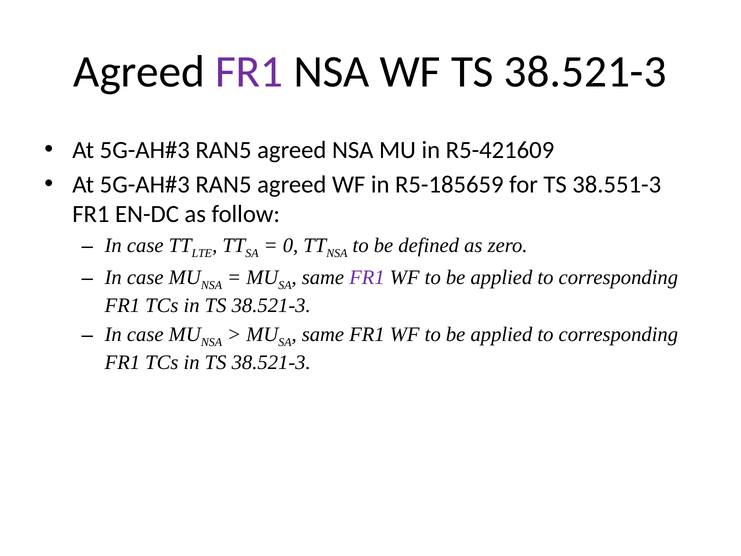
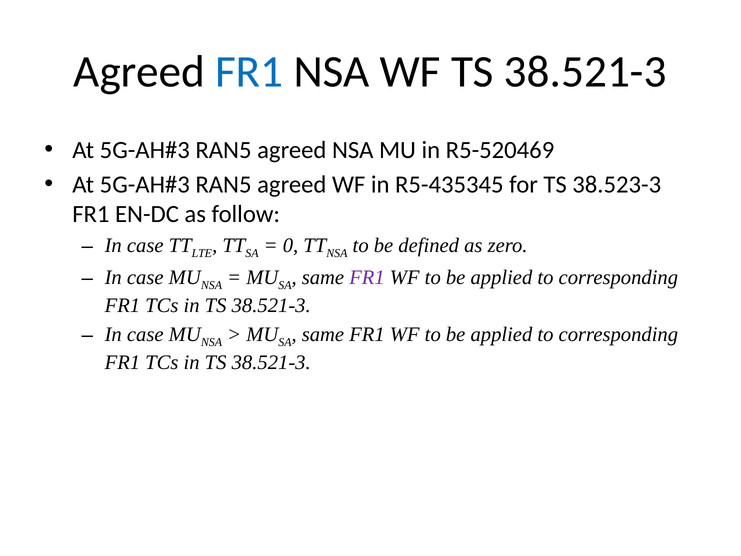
FR1 colour: purple -> blue (249, 72)
R5-421609: R5-421609 -> R5-520469 (500, 150)
R5-185659: R5-185659 -> R5-435345 (449, 185)
38.551-3: 38.551-3 -> 38.523-3 (617, 185)
